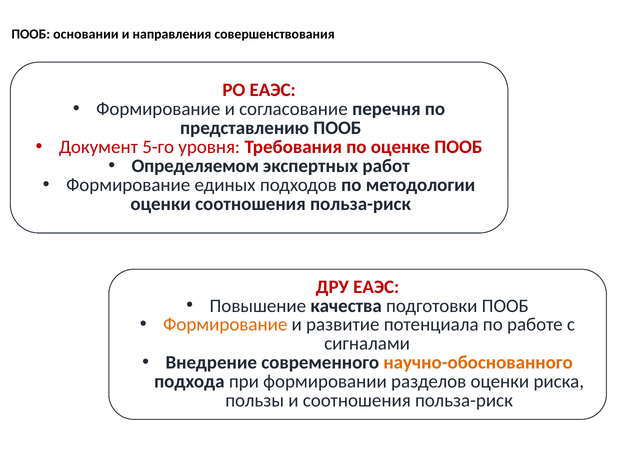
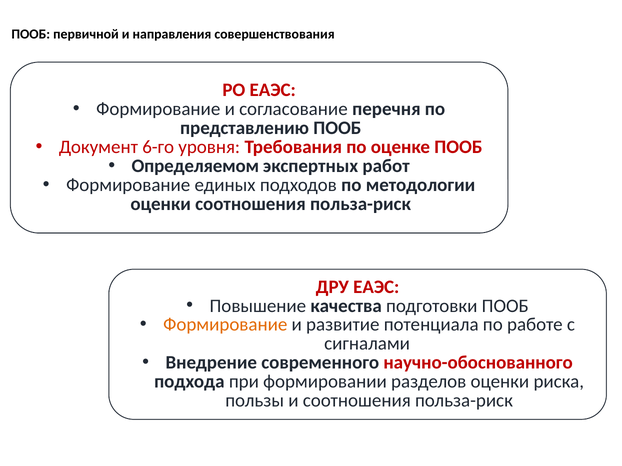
основании: основании -> первичной (86, 34)
5-го: 5-го -> 6-го (158, 147)
научно-обоснованного colour: orange -> red (478, 363)
